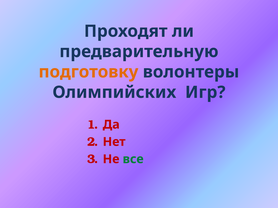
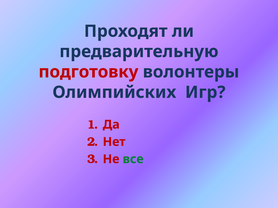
подготовку colour: orange -> red (88, 72)
